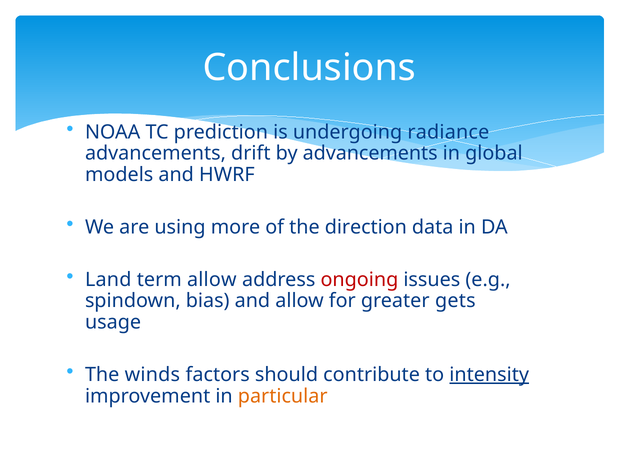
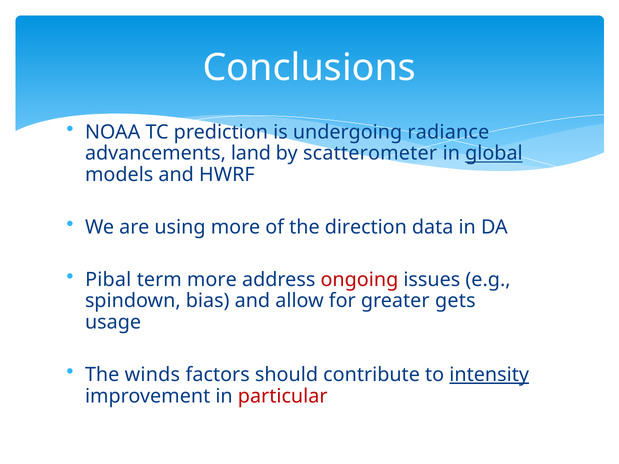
drift: drift -> land (251, 153)
by advancements: advancements -> scatterometer (370, 153)
global underline: none -> present (494, 153)
Land: Land -> Pibal (108, 280)
term allow: allow -> more (212, 280)
particular colour: orange -> red (283, 396)
